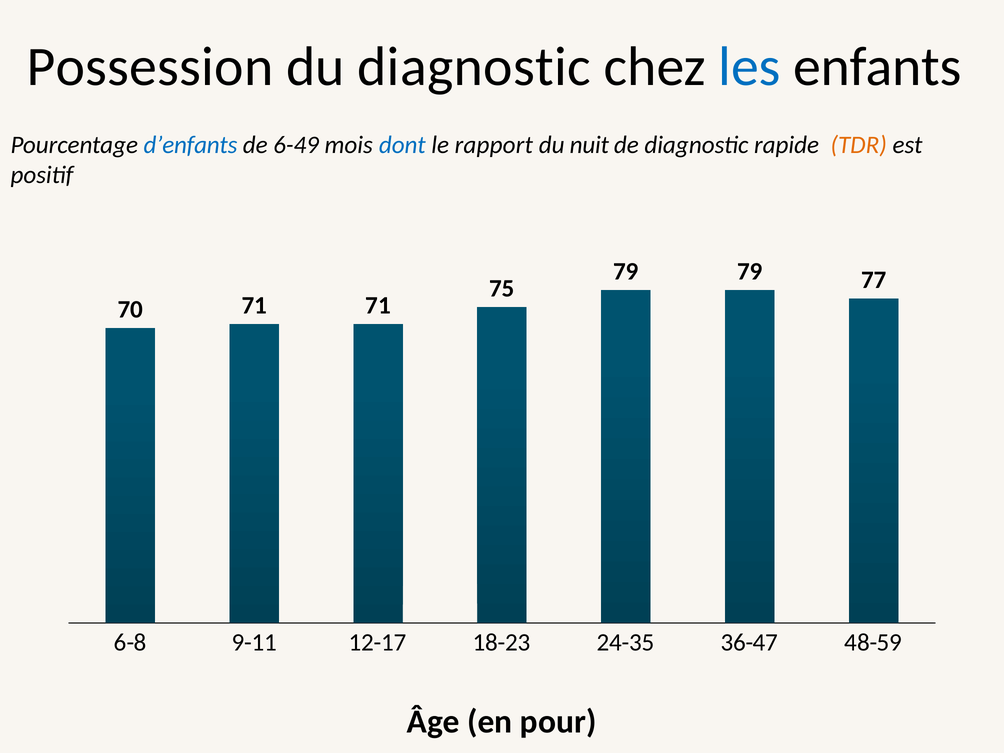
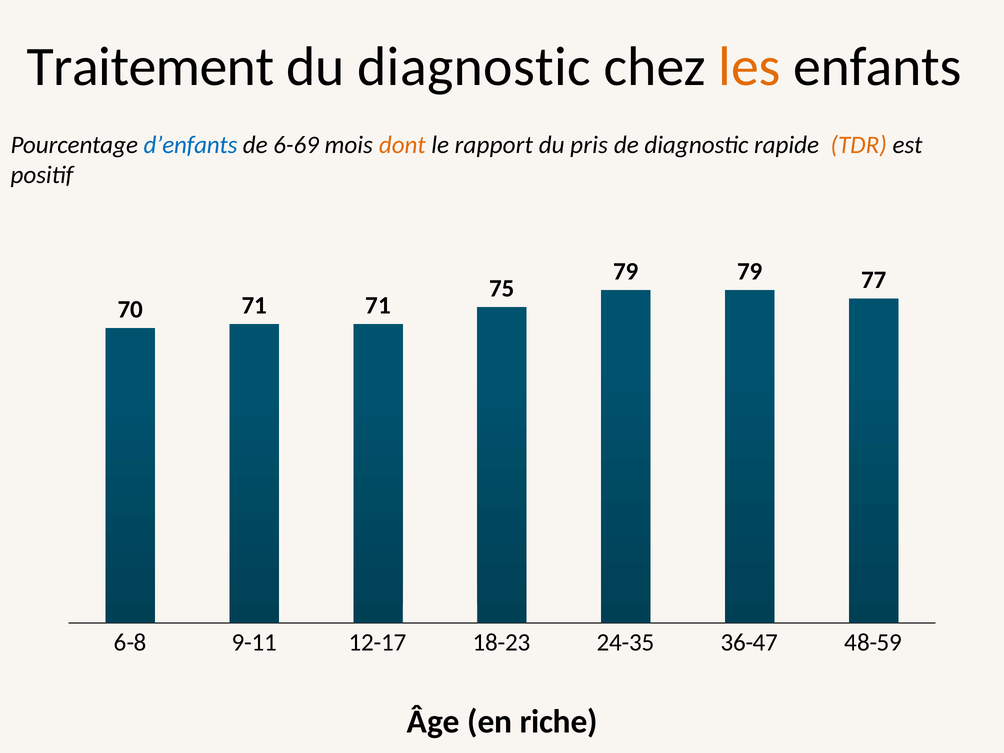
Possession: Possession -> Traitement (150, 67)
les colour: blue -> orange (750, 67)
6-49: 6-49 -> 6-69 (296, 145)
dont colour: blue -> orange (402, 145)
nuit: nuit -> pris (589, 145)
pour: pour -> riche (559, 722)
